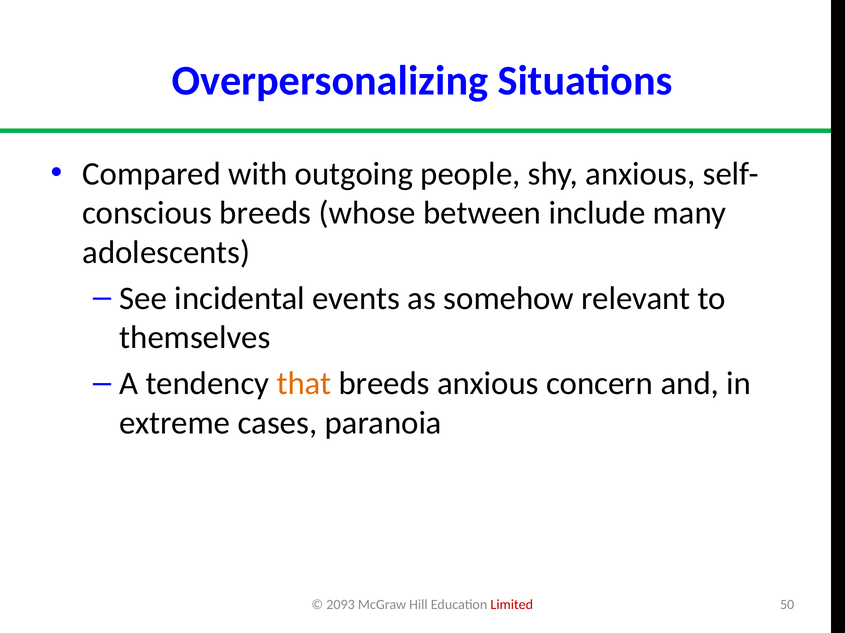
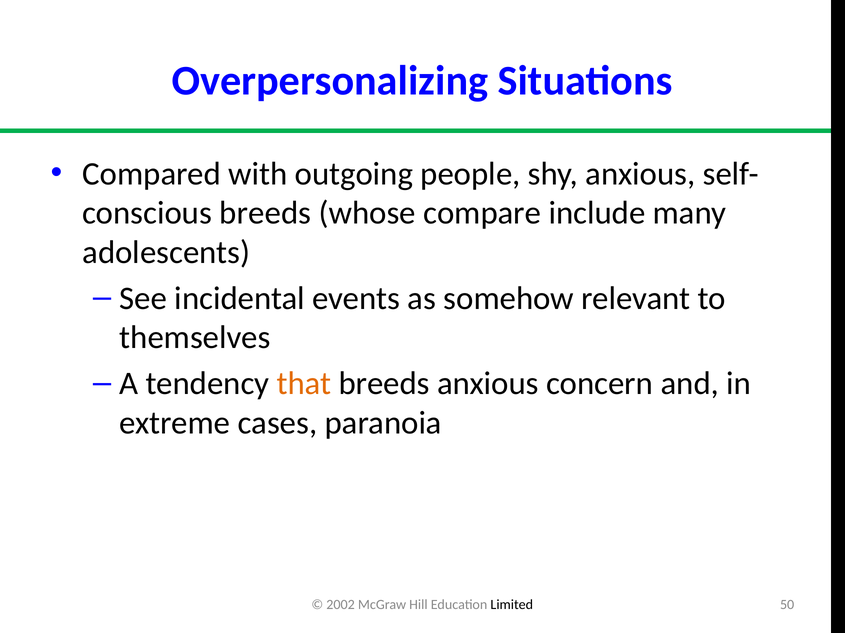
between: between -> compare (482, 213)
2093: 2093 -> 2002 (341, 605)
Limited colour: red -> black (512, 605)
